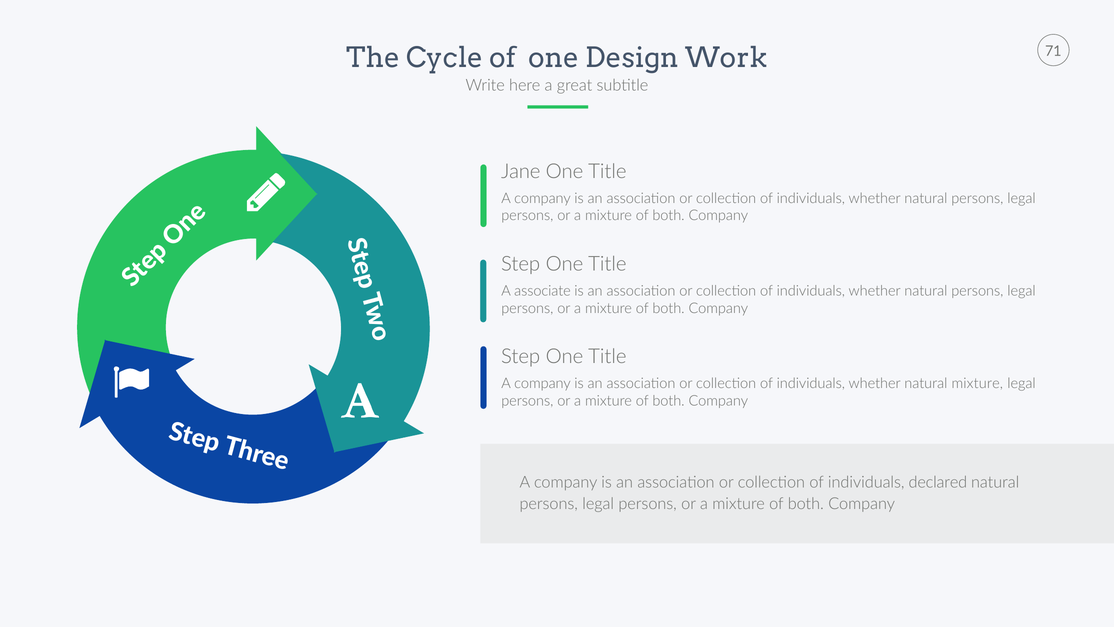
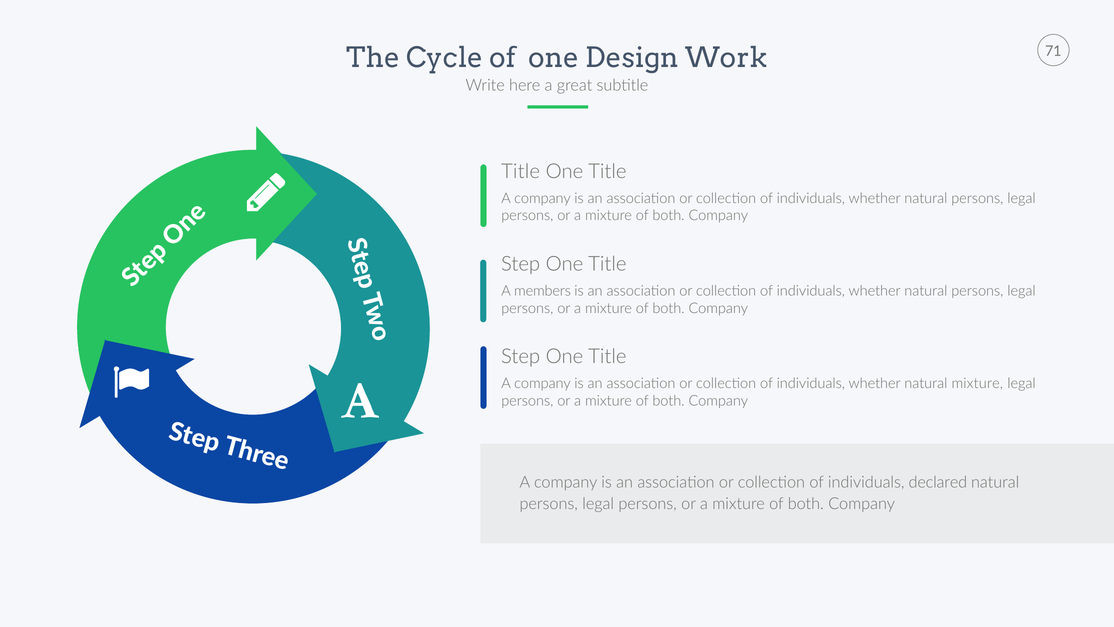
Jane: Jane -> Title (521, 171)
associate: associate -> members (543, 291)
